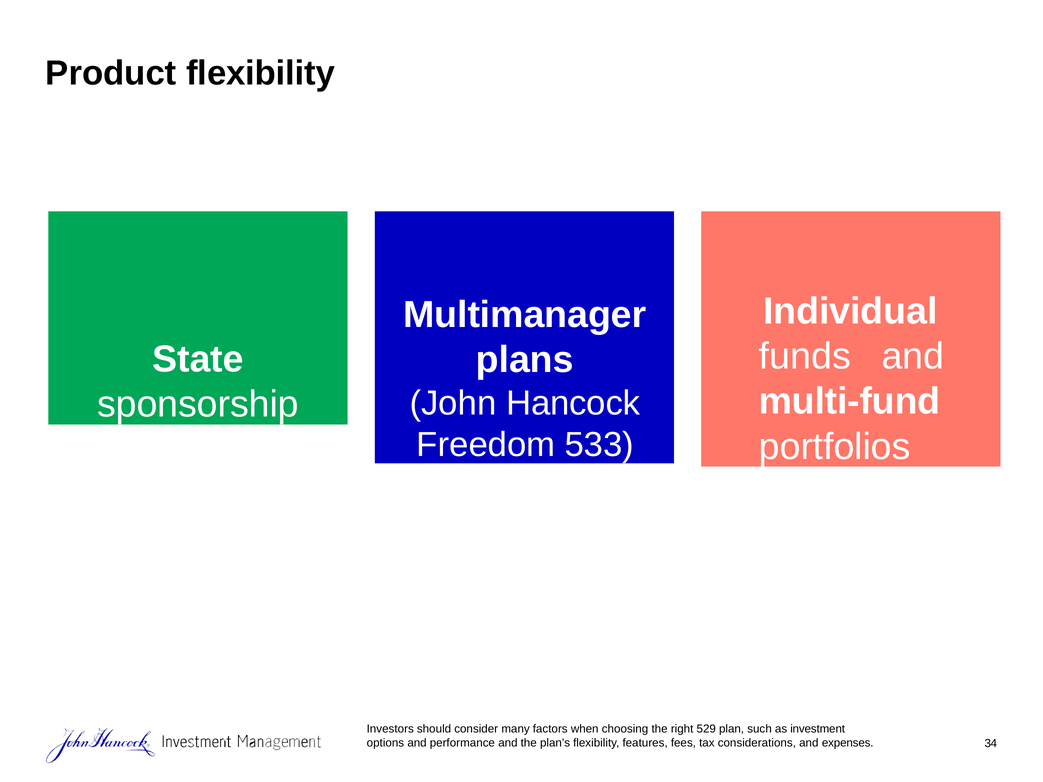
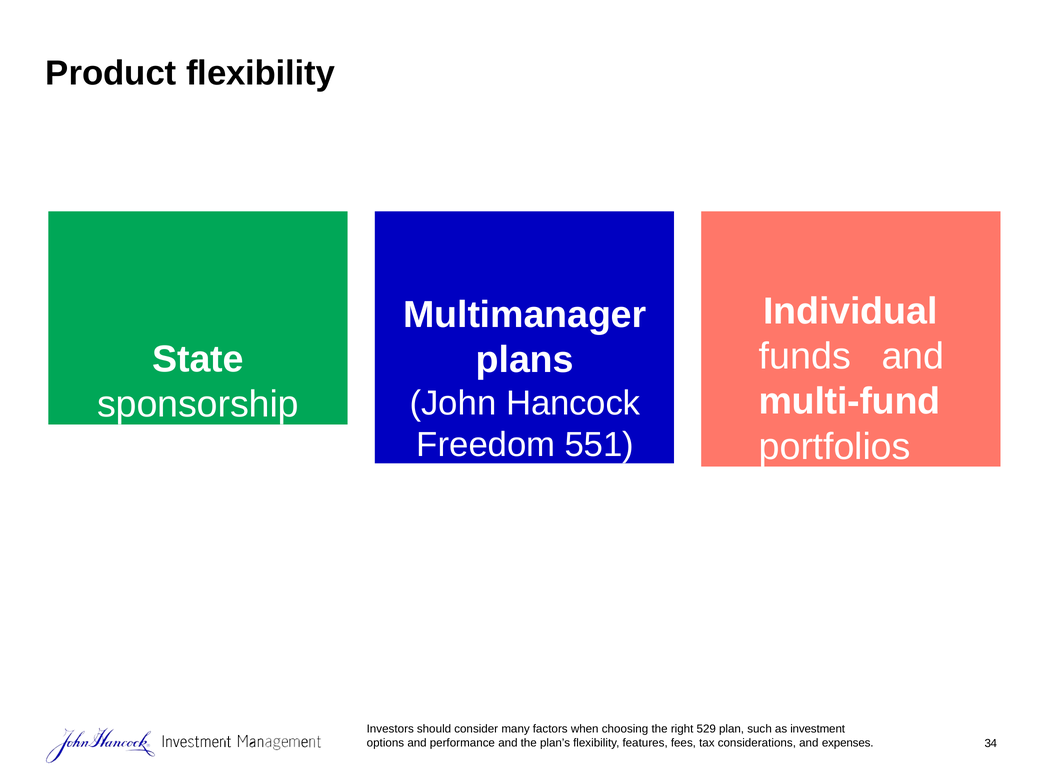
533: 533 -> 551 (599, 445)
